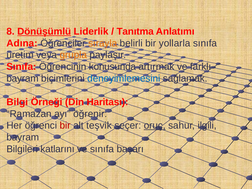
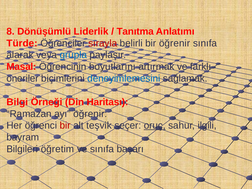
Dönüşümlü underline: present -> none (44, 31)
Adına: Adına -> Türde (22, 43)
sırayla colour: orange -> red (103, 43)
bir yollarla: yollarla -> öğrenir (175, 43)
üretim: üretim -> alarak (20, 55)
grupla colour: orange -> blue (73, 55)
Sınıfa: Sınıfa -> Masal (21, 67)
konusunda: konusunda -> boyutlarını (112, 67)
bayram: bayram -> öneriler (23, 78)
katlarını: katlarını -> öğretim (57, 149)
